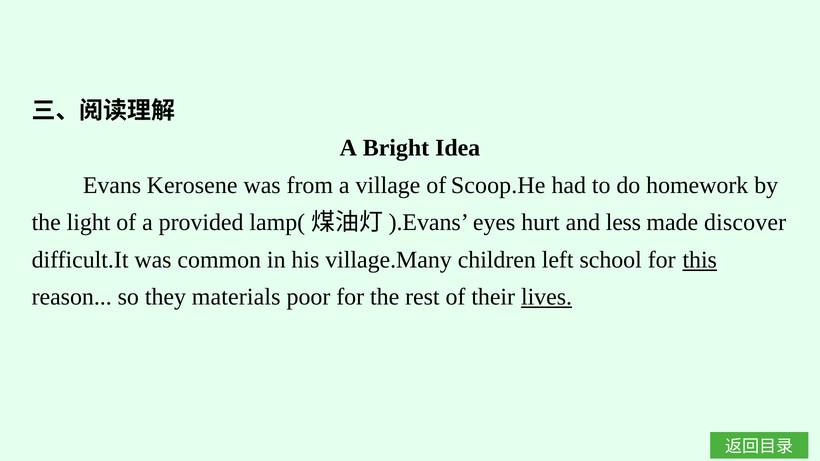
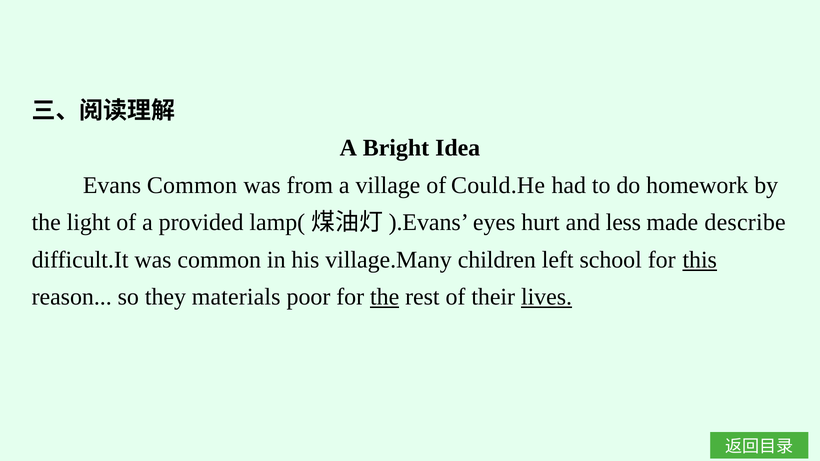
Evans Kerosene: Kerosene -> Common (192, 185)
Scoop.He: Scoop.He -> Could.He (498, 185)
discover: discover -> describe (745, 223)
the underline: none -> present (385, 297)
